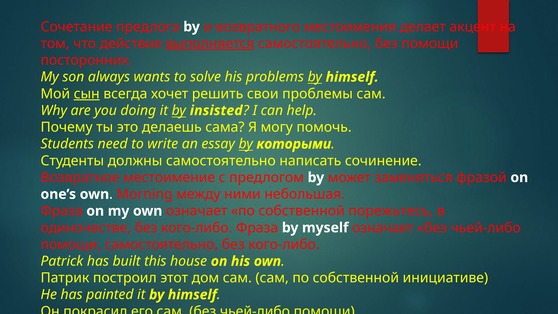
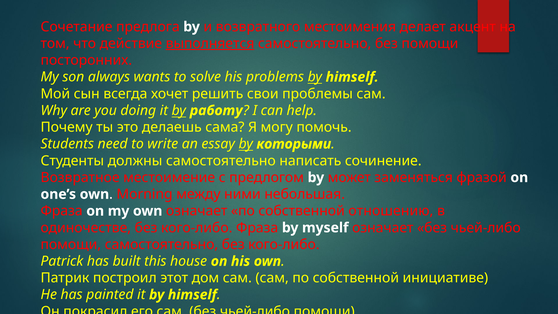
сын underline: present -> none (87, 94)
insisted: insisted -> работу (216, 110)
порежьтесь: порежьтесь -> отношению (391, 211)
